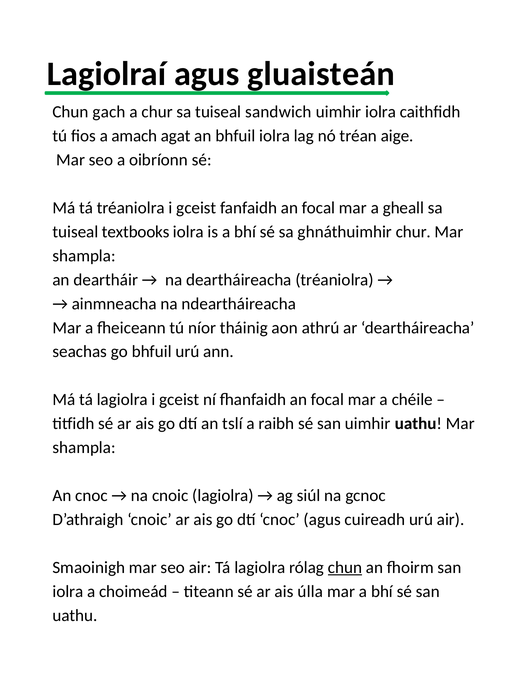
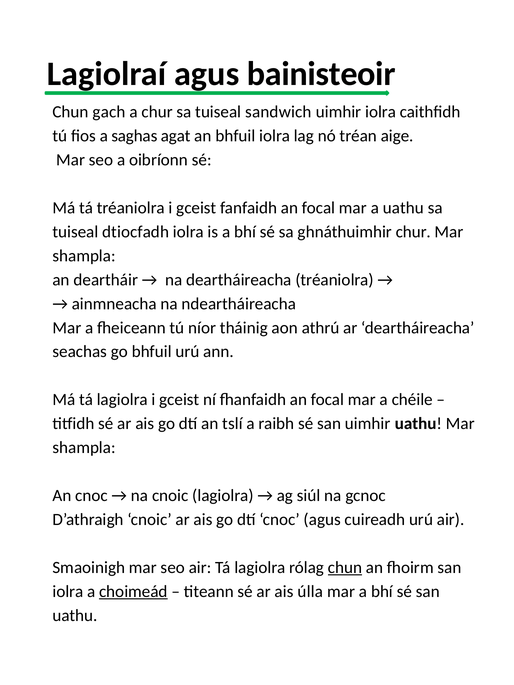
gluaisteán: gluaisteán -> bainisteoir (321, 74)
amach: amach -> saghas (134, 136)
a gheall: gheall -> uathu (403, 208)
textbooks: textbooks -> dtiocfadh (136, 232)
choimeád underline: none -> present (133, 592)
